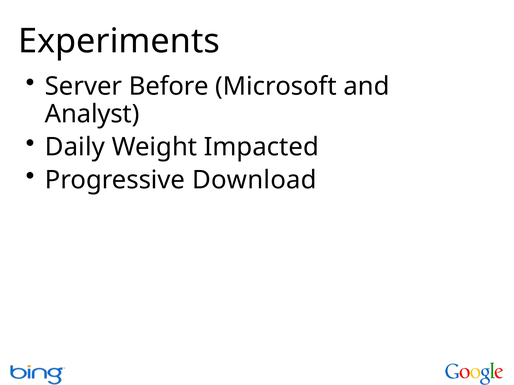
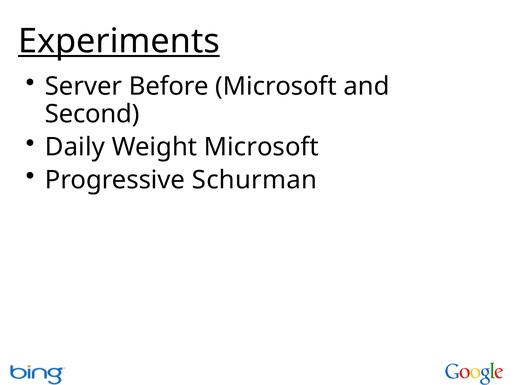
Experiments underline: none -> present (119, 41)
Analyst: Analyst -> Second (92, 114)
Weight Impacted: Impacted -> Microsoft (261, 147)
Download: Download -> Schurman (254, 180)
